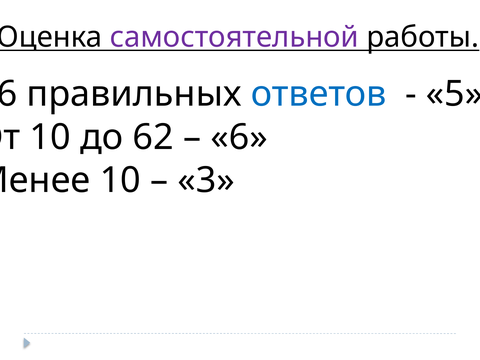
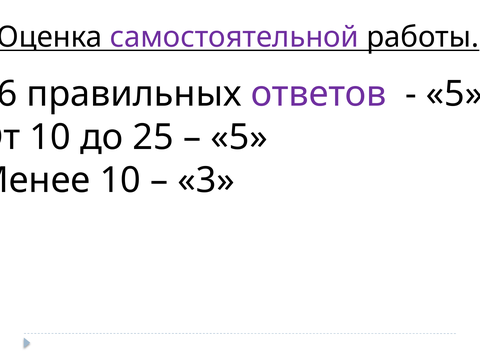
ответов colour: blue -> purple (319, 94)
62: 62 -> 25 (153, 137)
6: 6 -> 5 (239, 137)
